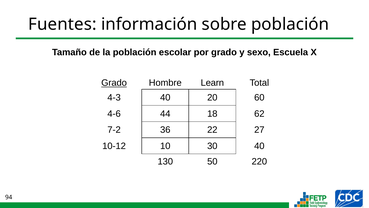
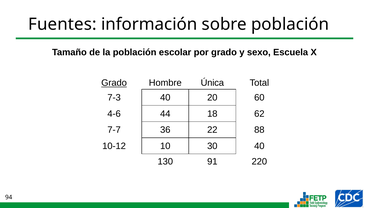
Learn: Learn -> Única (212, 83)
4-3: 4-3 -> 7-3 (114, 97)
7-2: 7-2 -> 7-7 (114, 130)
27: 27 -> 88 (259, 130)
50: 50 -> 91 (212, 161)
